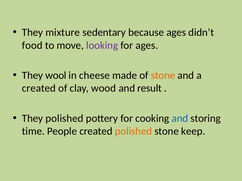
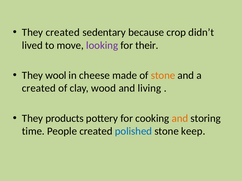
They mixture: mixture -> created (63, 32)
because ages: ages -> crop (176, 32)
food: food -> lived (32, 45)
for ages: ages -> their (147, 45)
result: result -> living (149, 88)
They polished: polished -> products (65, 119)
and colour: blue -> orange (180, 119)
polished colour: orange -> blue (133, 132)
